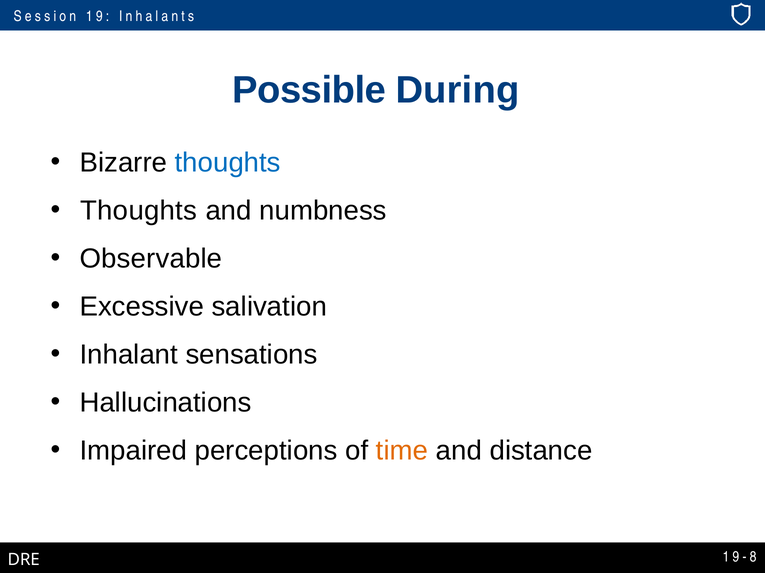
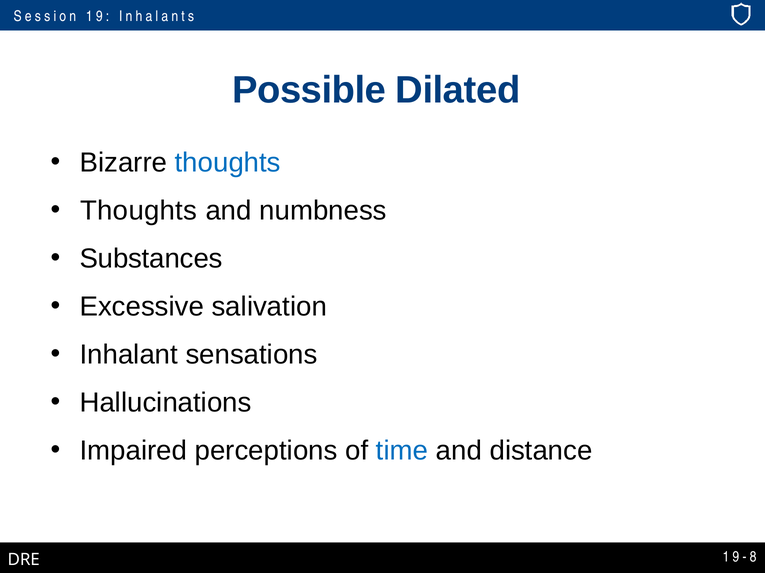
During: During -> Dilated (458, 90)
Observable: Observable -> Substances (151, 259)
time colour: orange -> blue (402, 451)
